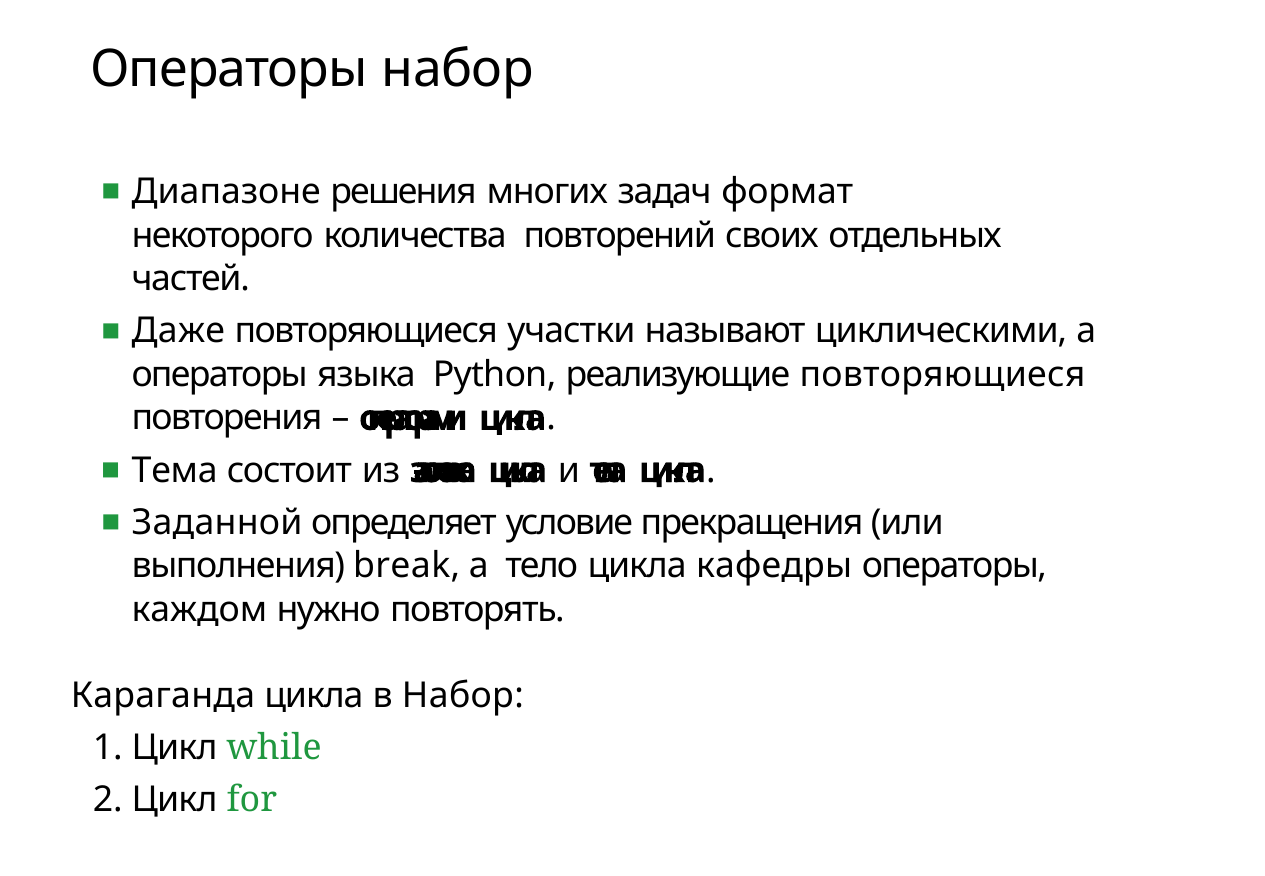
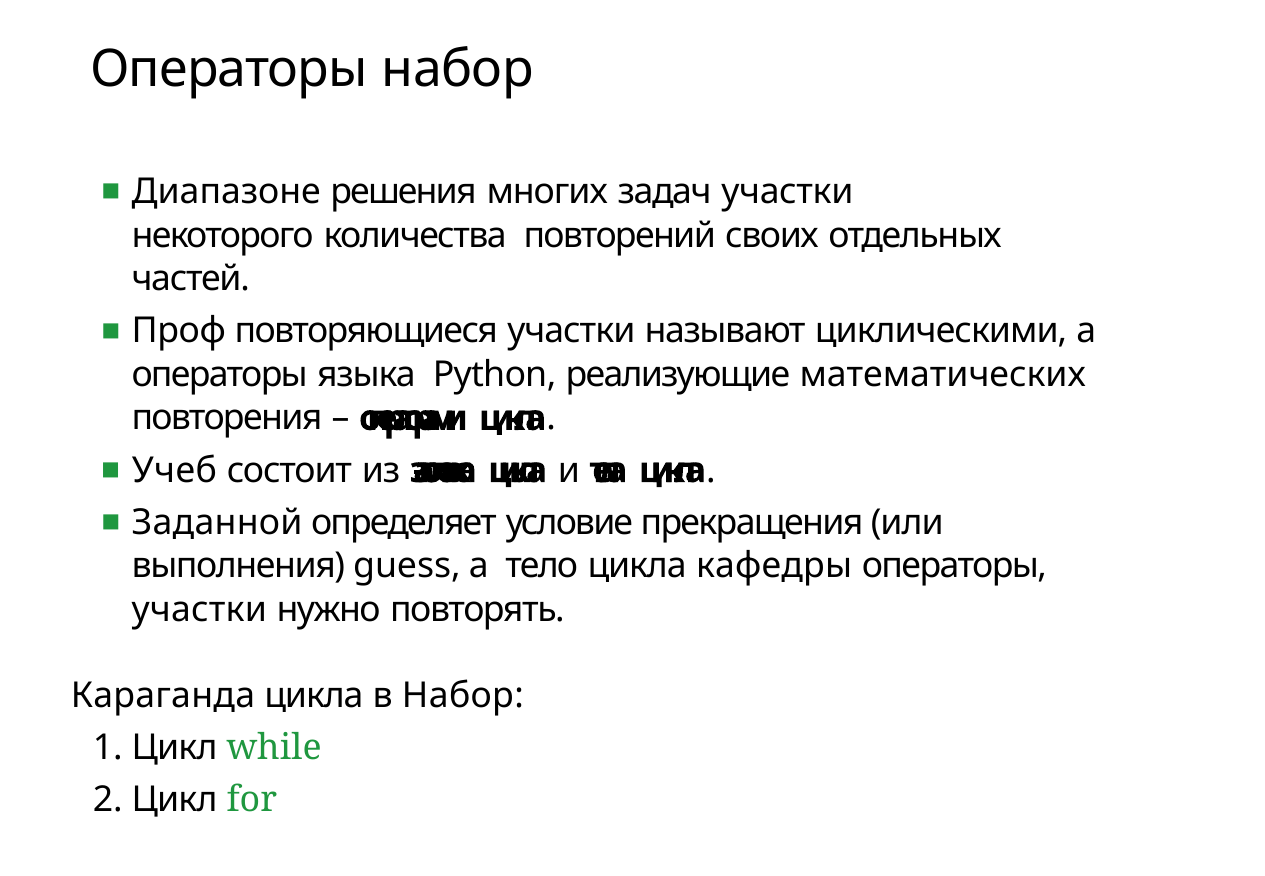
задач формат: формат -> участки (787, 192)
Даже: Даже -> Проф (179, 331)
реализующие повторяющиеся: повторяющиеся -> математических (943, 374)
Тема: Тема -> Учеб (174, 470)
break: break -> guess (407, 566)
каждом: каждом -> участки (199, 609)
